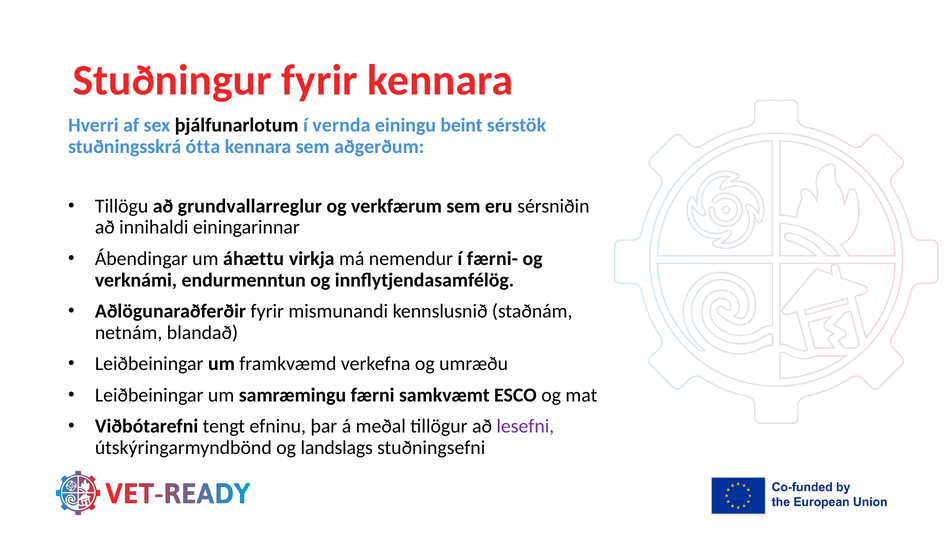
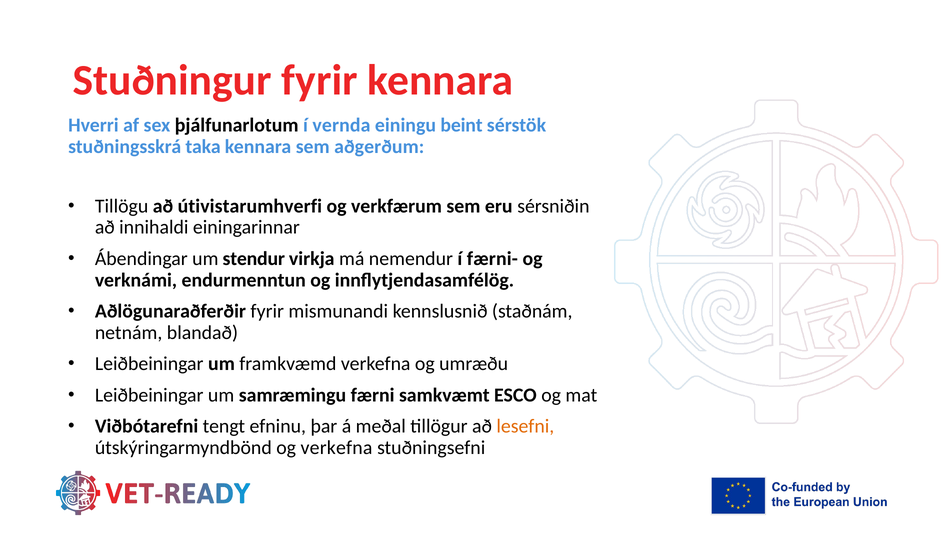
ótta: ótta -> taka (203, 147)
grundvallarreglur: grundvallarreglur -> útivistarumhverfi (250, 206)
áhættu: áhættu -> stendur (254, 259)
lesefni colour: purple -> orange (525, 427)
og landslags: landslags -> verkefna (336, 448)
